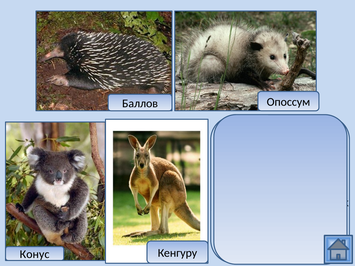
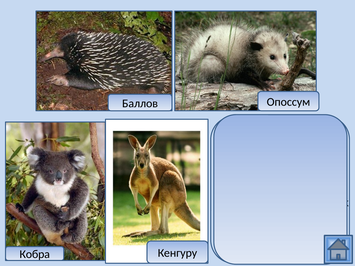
Конус: Конус -> Кобра (35, 255)
